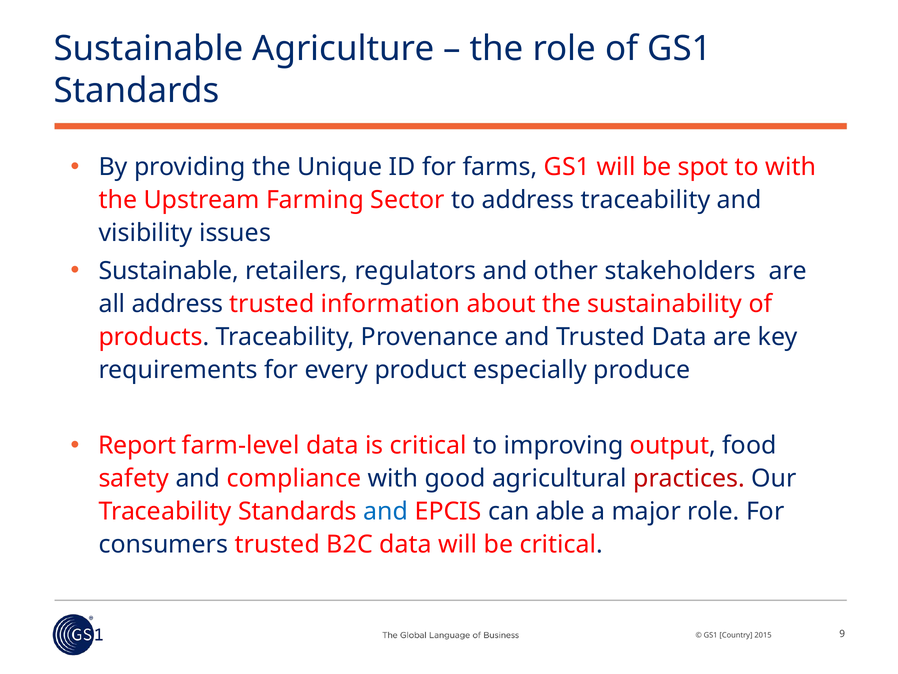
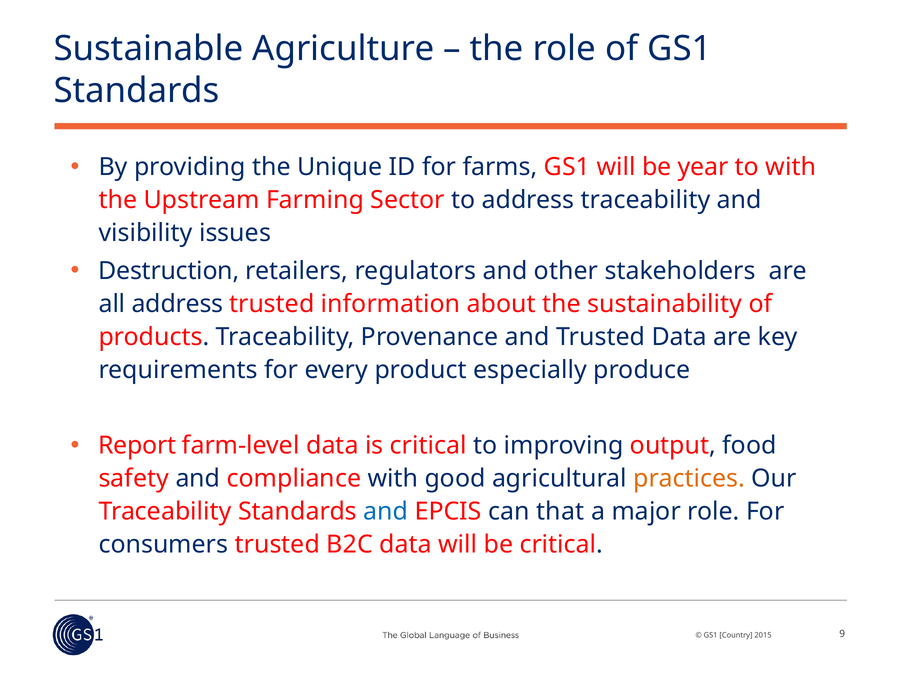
spot: spot -> year (703, 167)
Sustainable: Sustainable -> Destruction (169, 271)
practices colour: red -> orange (689, 478)
able: able -> that (560, 511)
